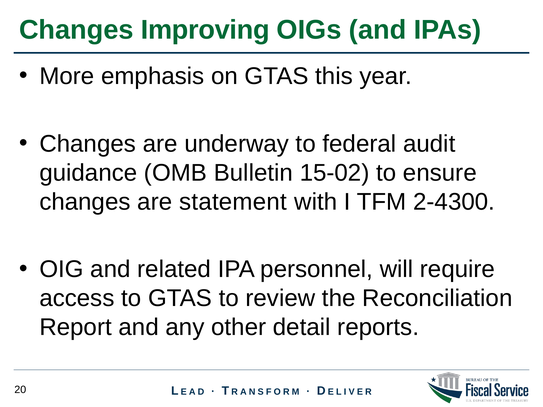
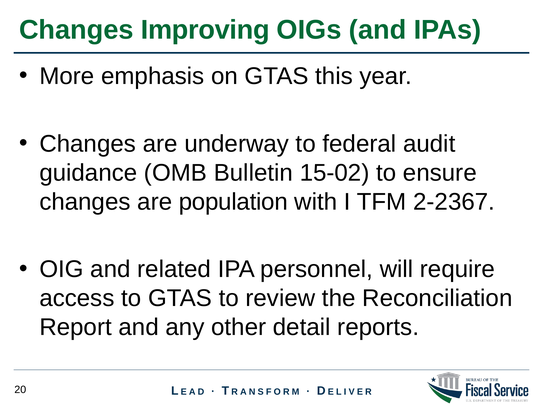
statement: statement -> population (233, 202)
2-4300: 2-4300 -> 2-2367 (454, 202)
